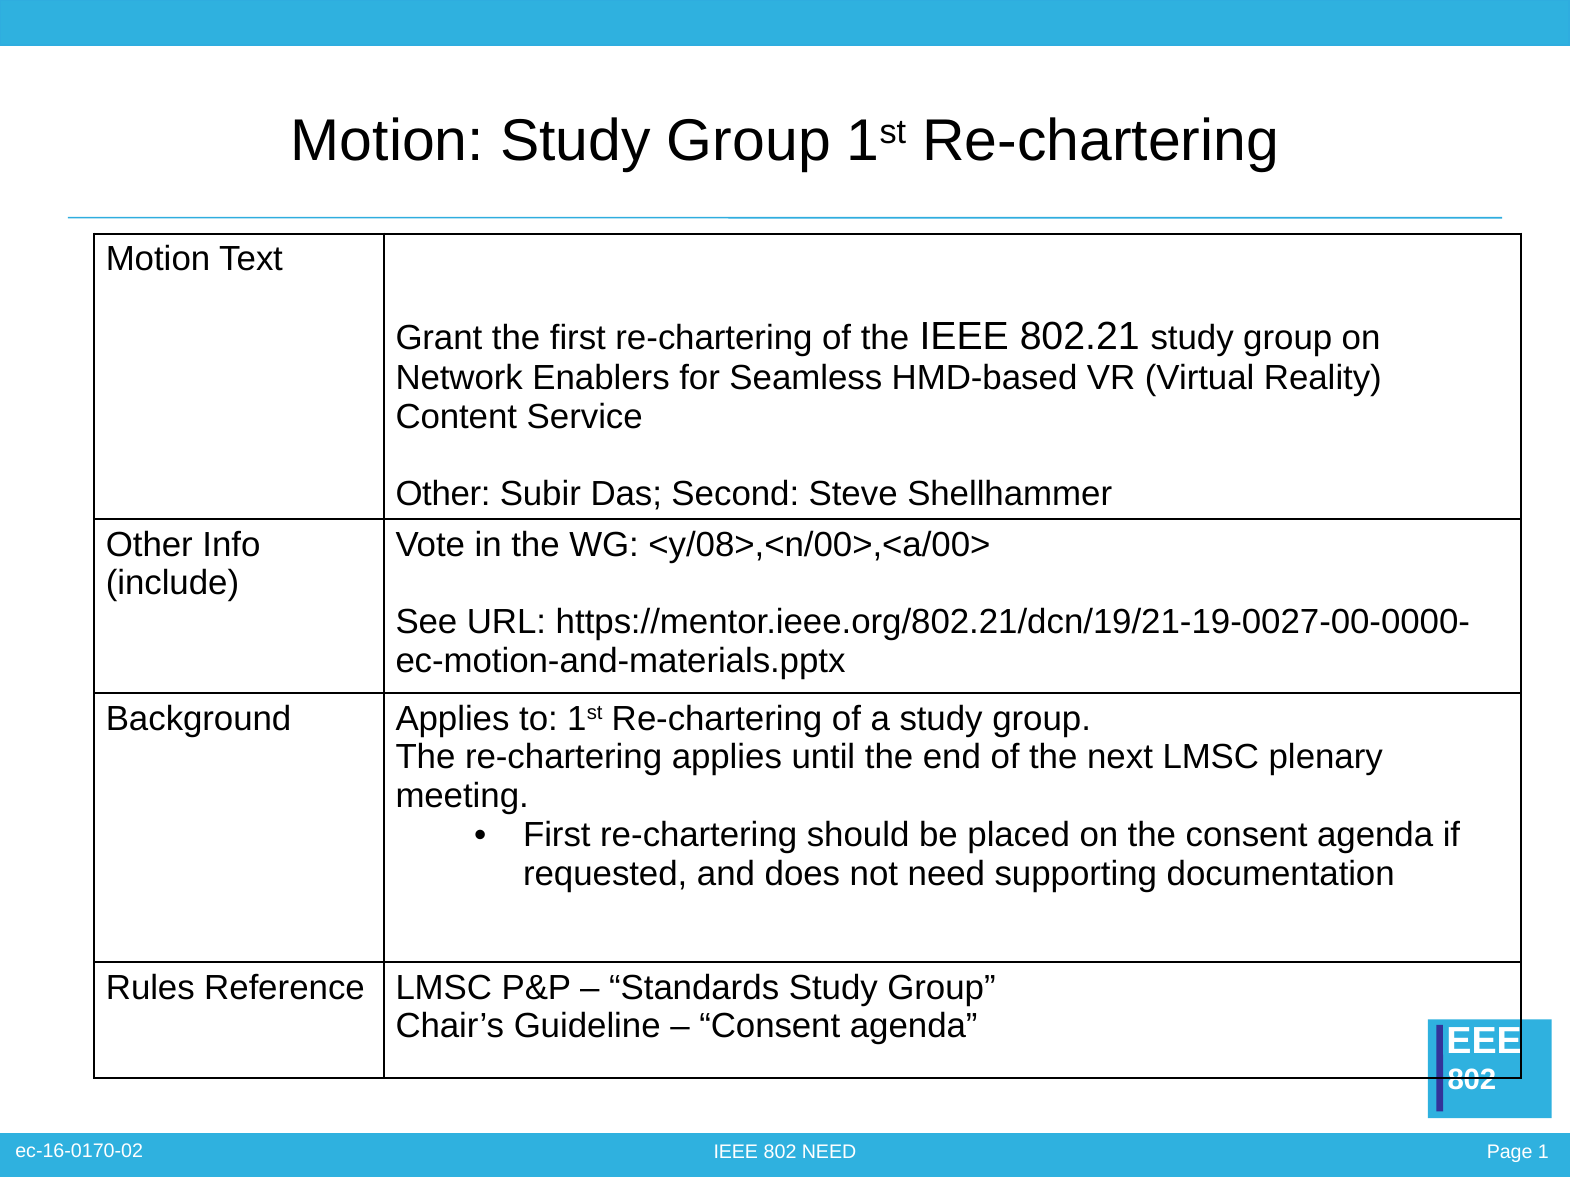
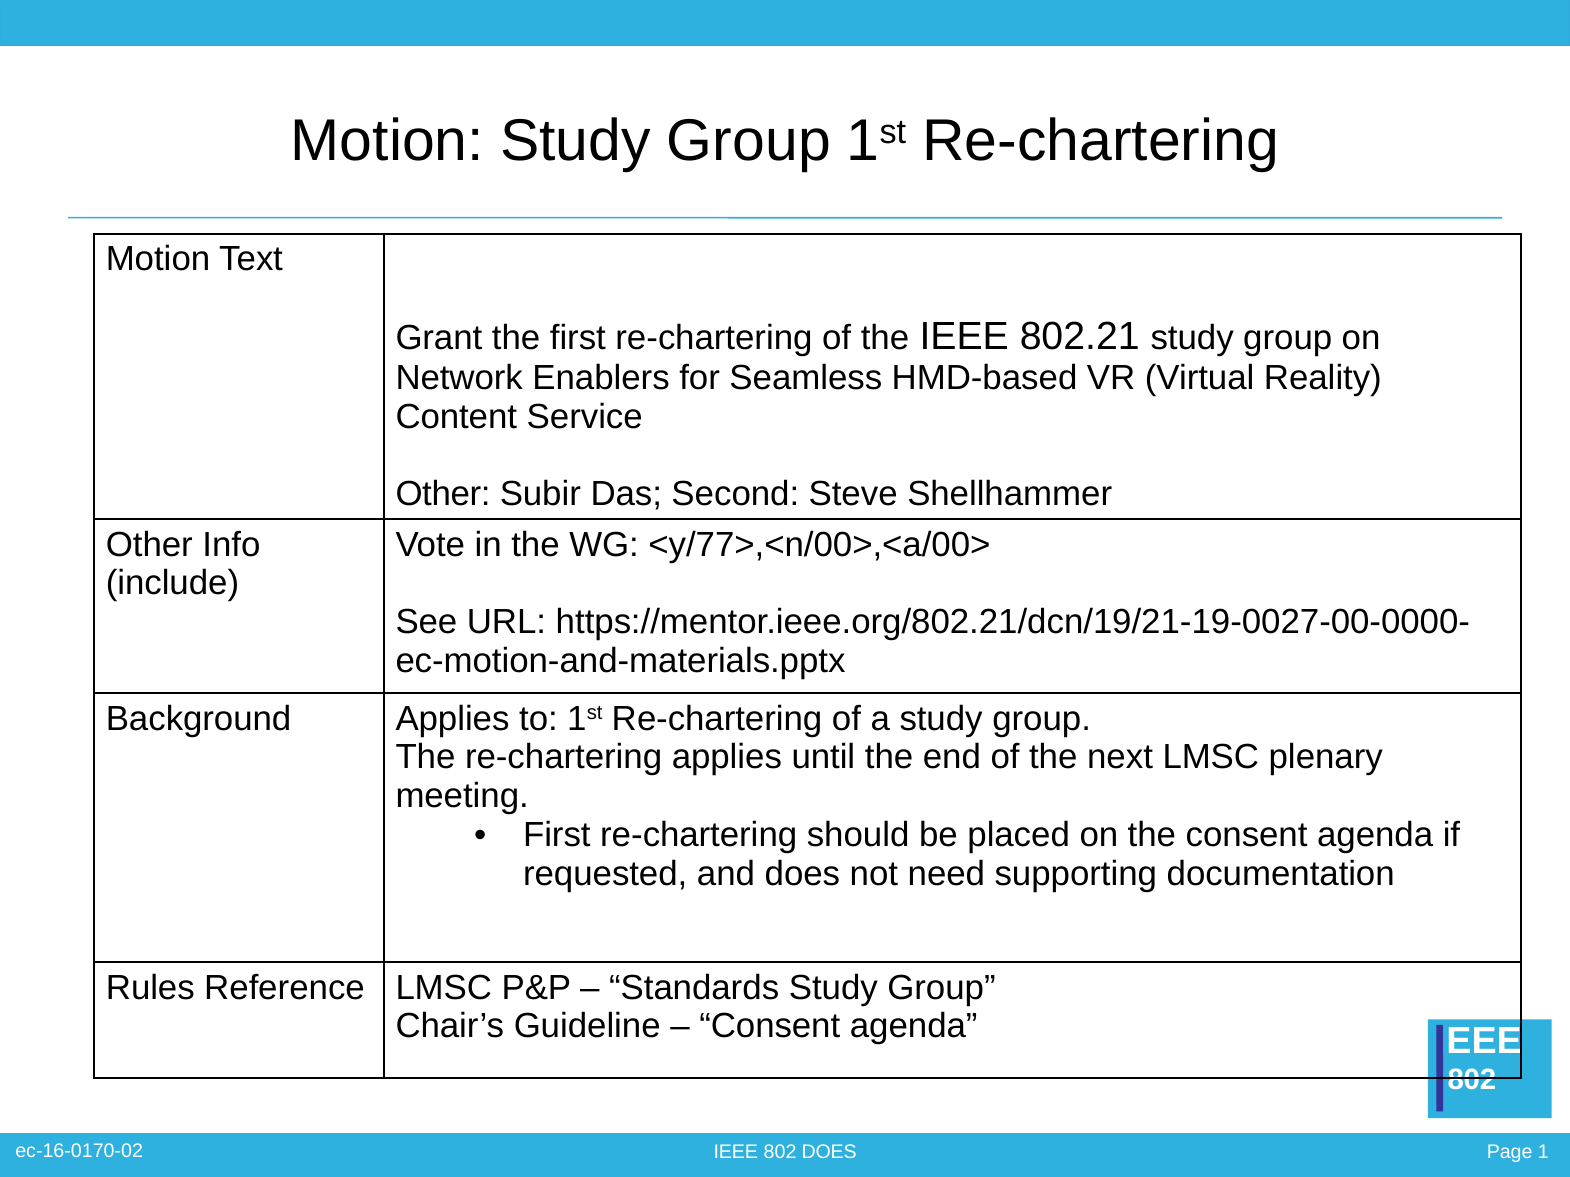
<y/08>,<n/00>,<a/00>: <y/08>,<n/00>,<a/00> -> <y/77>,<n/00>,<a/00> (819, 545)
NEED: NEED -> DOES (829, 1153)
